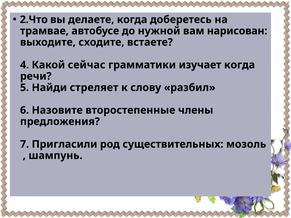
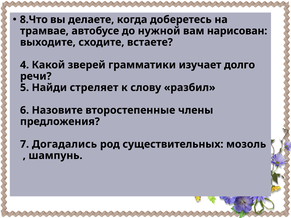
2.Что: 2.Что -> 8.Что (34, 20)
сейчас: сейчас -> зверей (87, 65)
изучает когда: когда -> долго (240, 65)
Пригласили: Пригласили -> Догадались (64, 144)
